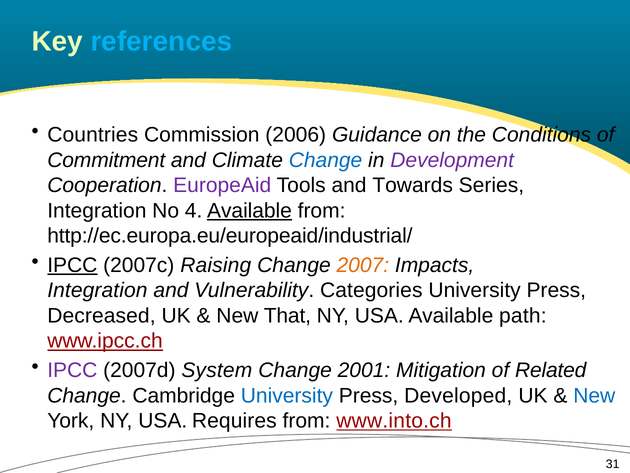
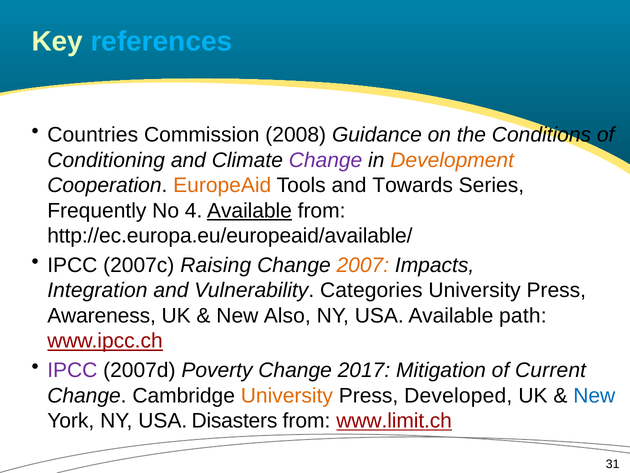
2006: 2006 -> 2008 (296, 135)
Commitment: Commitment -> Conditioning (106, 160)
Change colour: blue -> purple (326, 160)
Development colour: purple -> orange (452, 160)
EuropeAid colour: purple -> orange (222, 185)
Integration: Integration -> Frequently (97, 210)
http://ec.europa.eu/europeaid/industrial/: http://ec.europa.eu/europeaid/industrial/ -> http://ec.europa.eu/europeaid/available/ (230, 236)
IPCC underline: present -> none (72, 265)
Decreased: Decreased -> Awareness (102, 315)
That: That -> Also (287, 315)
System: System -> Poverty (217, 370)
2001: 2001 -> 2017 (364, 370)
Related: Related -> Current (551, 370)
University colour: blue -> orange (287, 395)
Requires: Requires -> Disasters (234, 420)
www.into.ch: www.into.ch -> www.limit.ch (394, 420)
